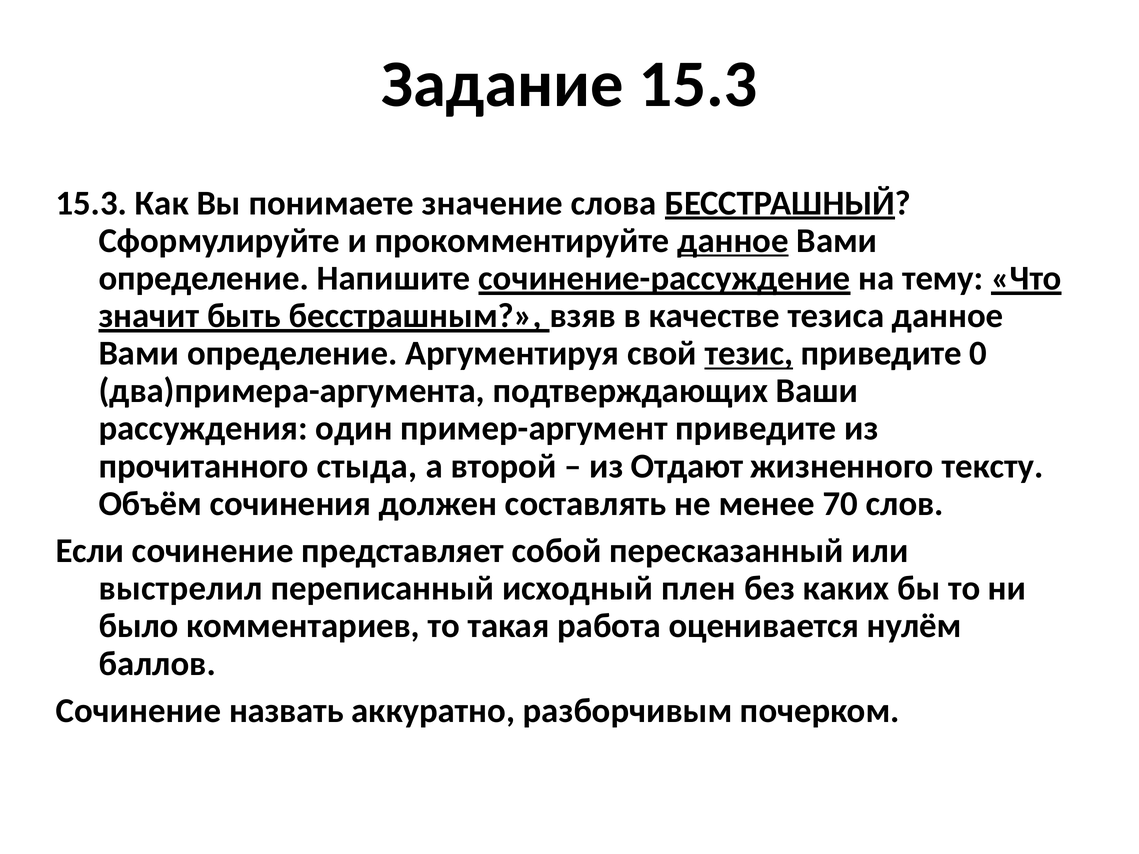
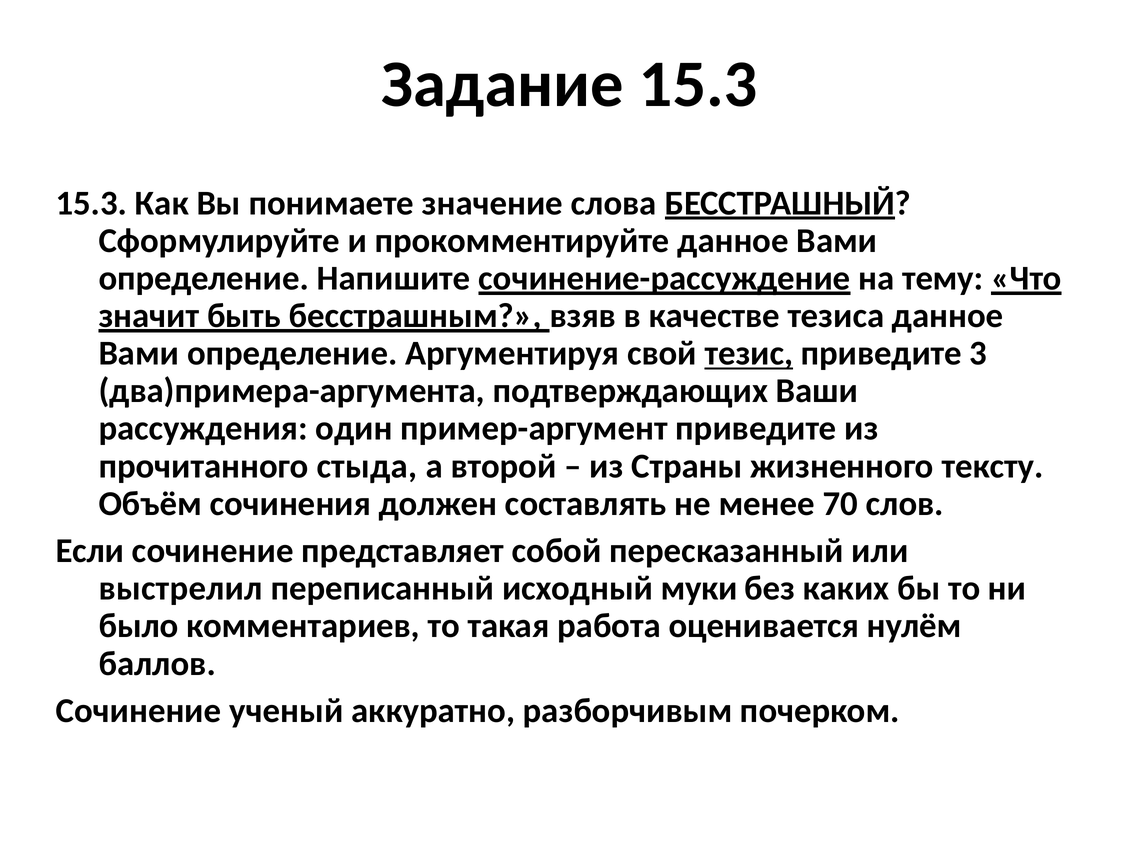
данное underline: present -> none (733, 241)
0: 0 -> 3 (978, 353)
Отдают: Отдают -> Страны (687, 466)
плен: плен -> муки (699, 589)
назвать: назвать -> ученый (286, 711)
